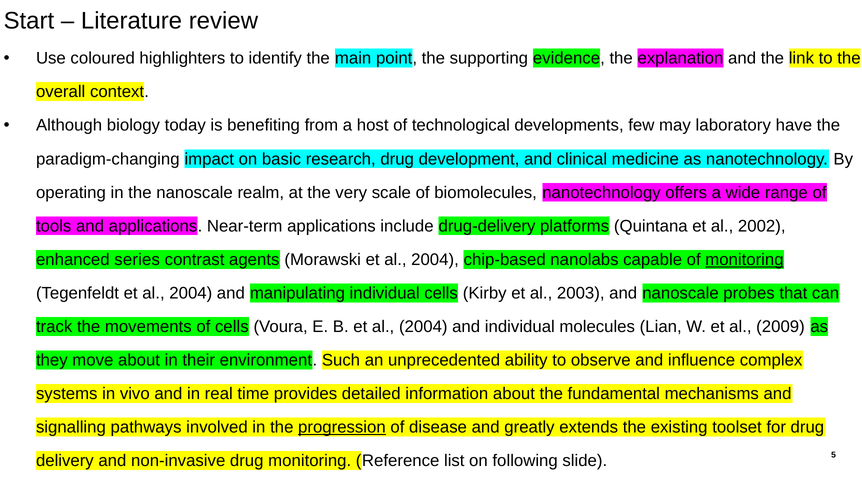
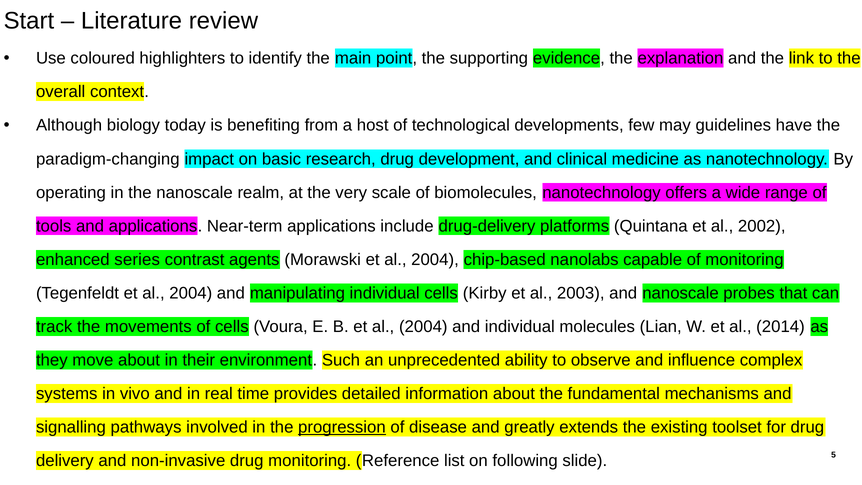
laboratory: laboratory -> guidelines (733, 125)
monitoring underline: present -> none (744, 260)
2009: 2009 -> 2014 (780, 327)
